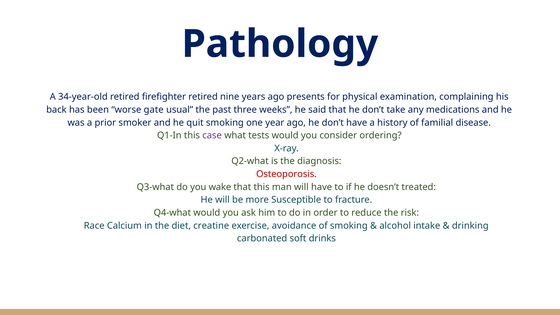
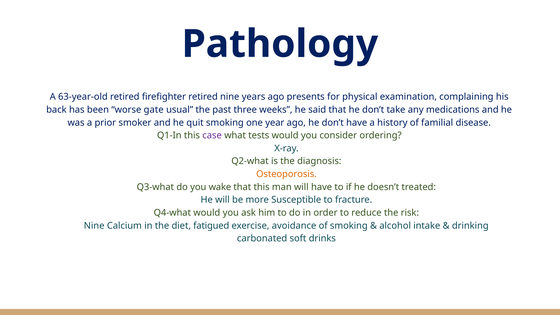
34-year-old: 34-year-old -> 63-year-old (83, 97)
Osteoporosis colour: red -> orange (286, 174)
Race: Race -> Nine (94, 226)
creatine: creatine -> fatigued (211, 226)
